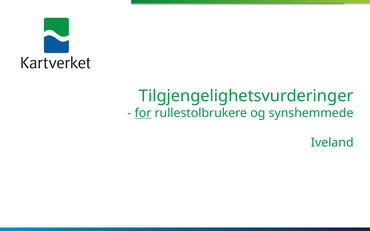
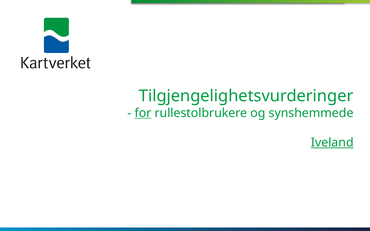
Iveland underline: none -> present (332, 143)
